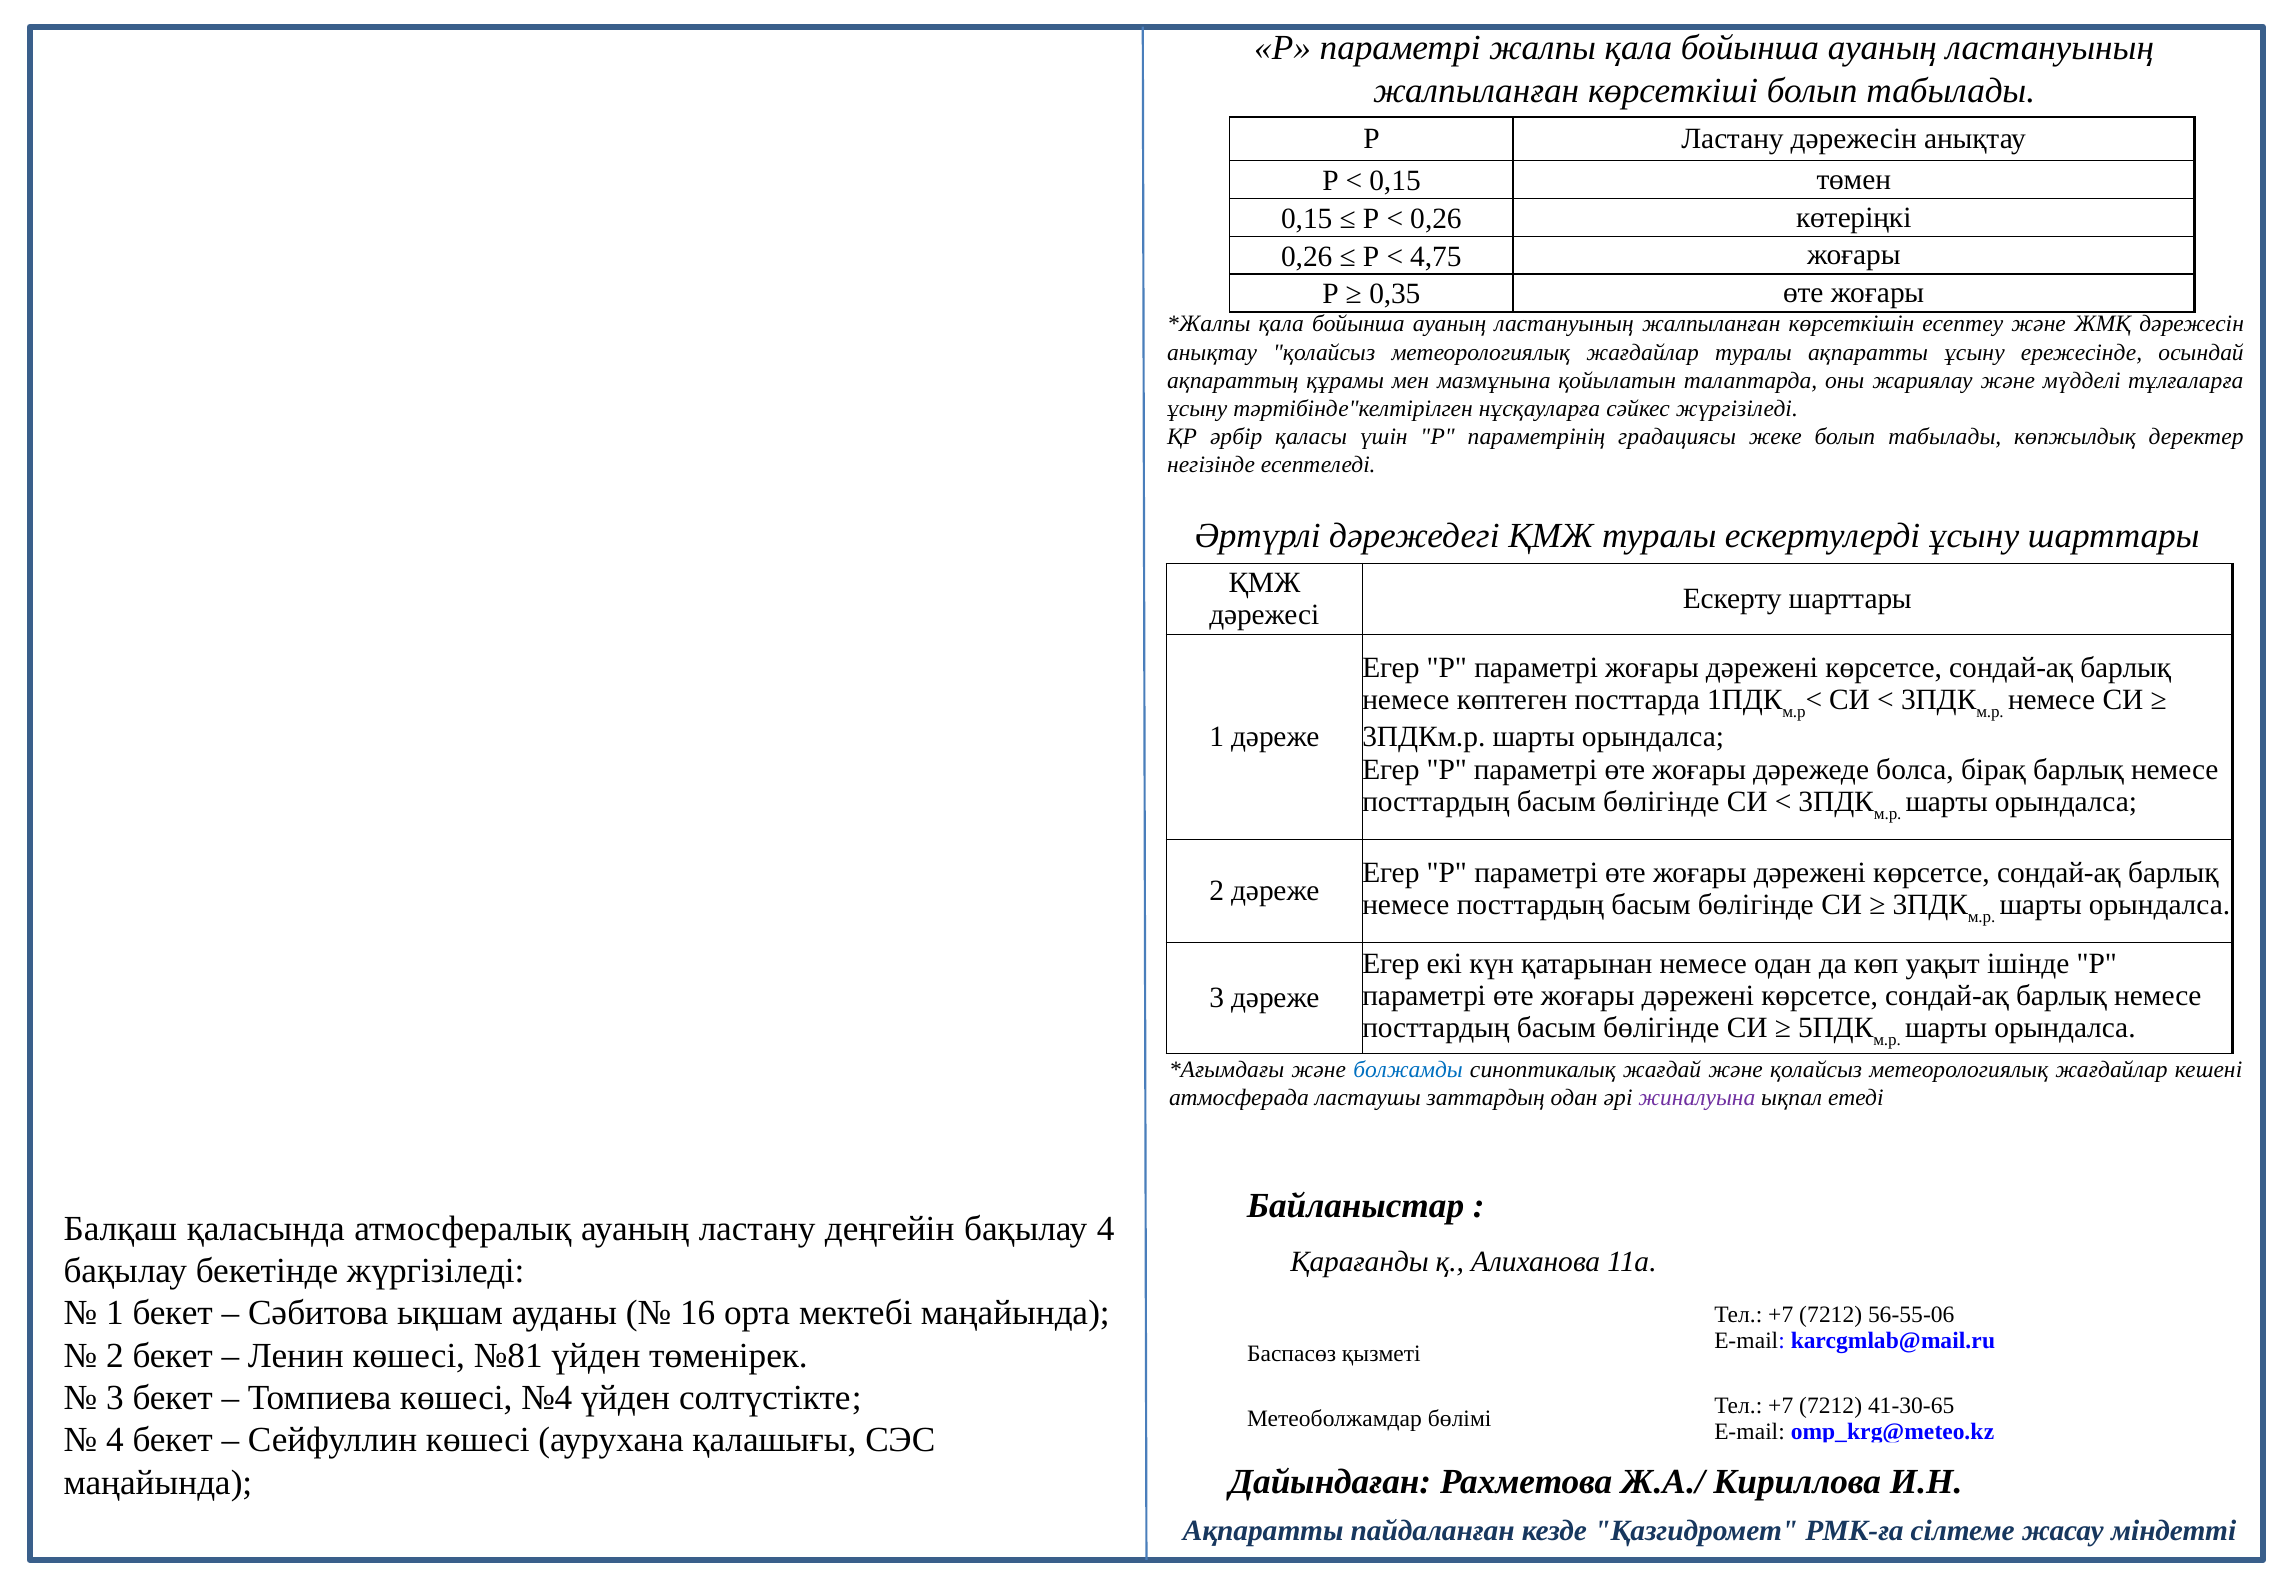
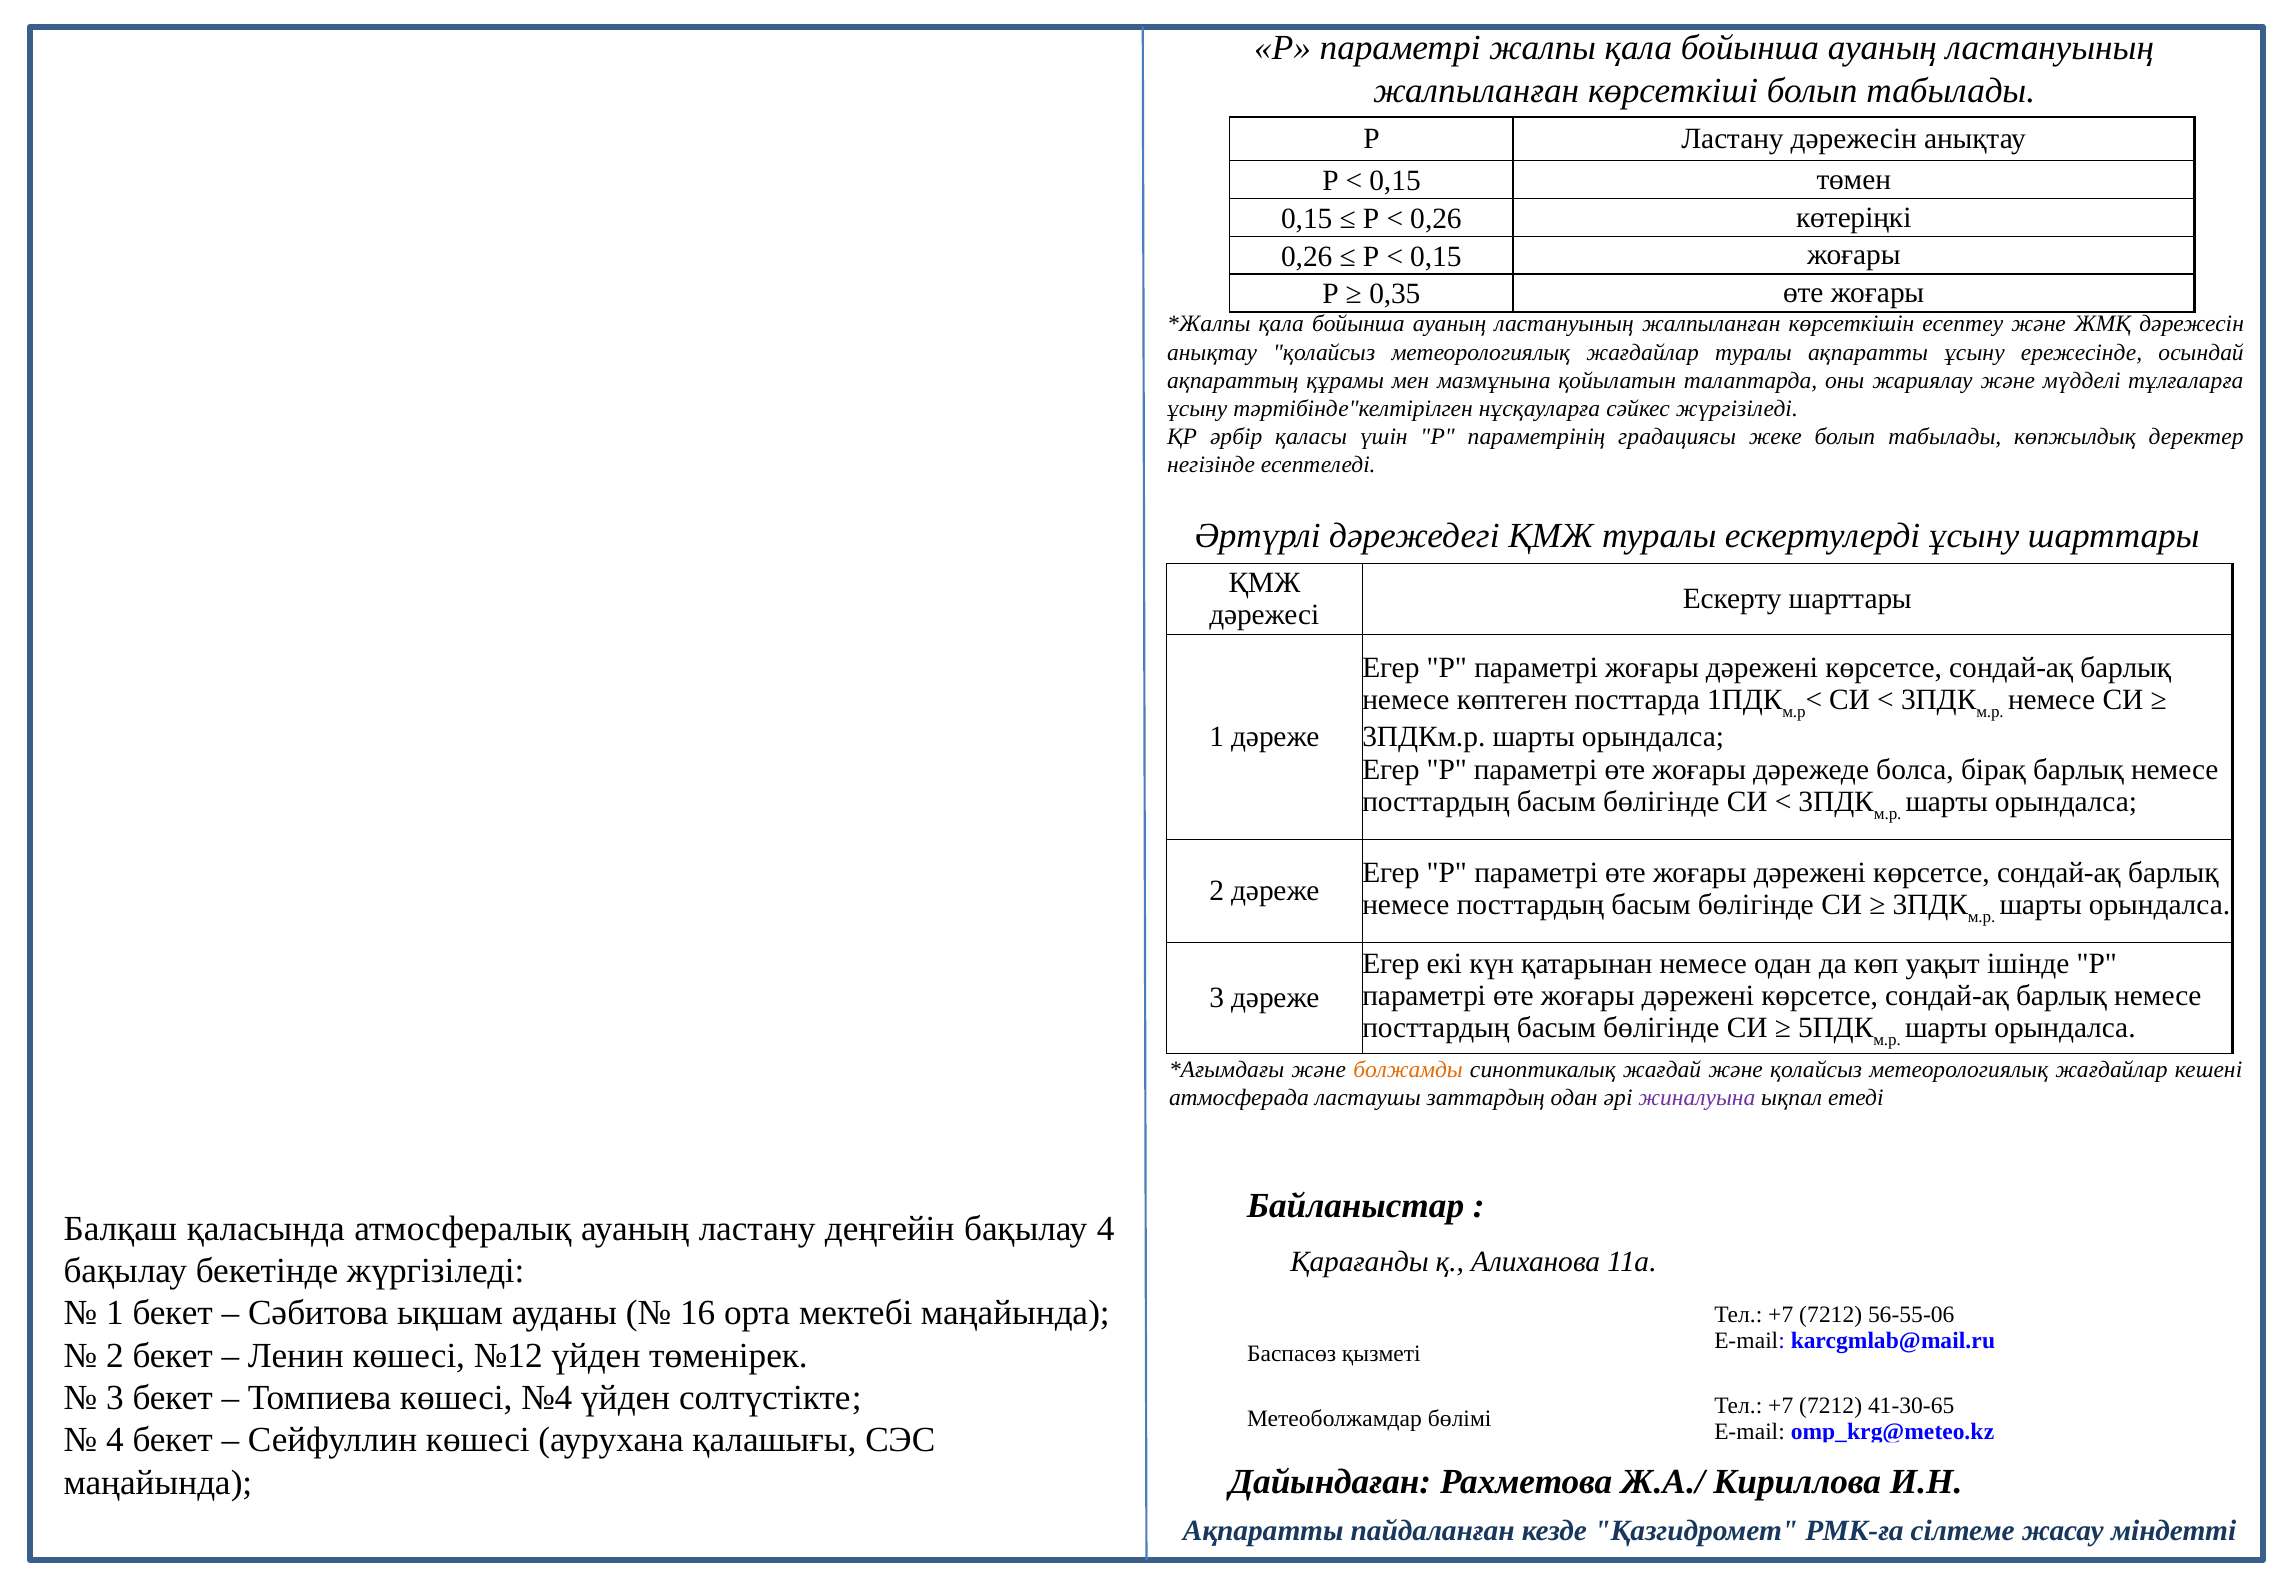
4,75: 4,75 -> 0,15 (1436, 257)
болжамды colour: blue -> orange (1408, 1070)
№81: №81 -> №12 (508, 1356)
